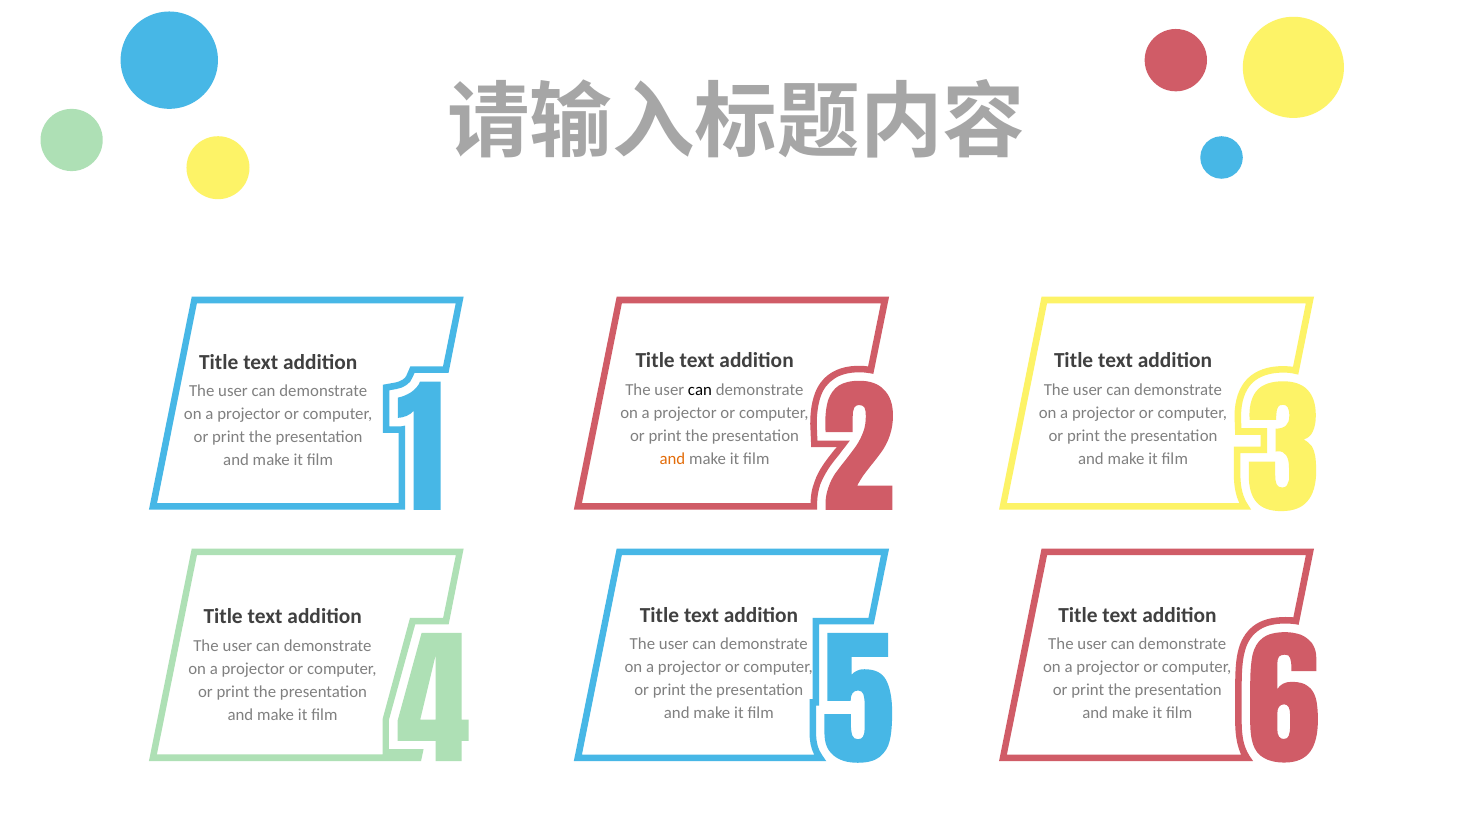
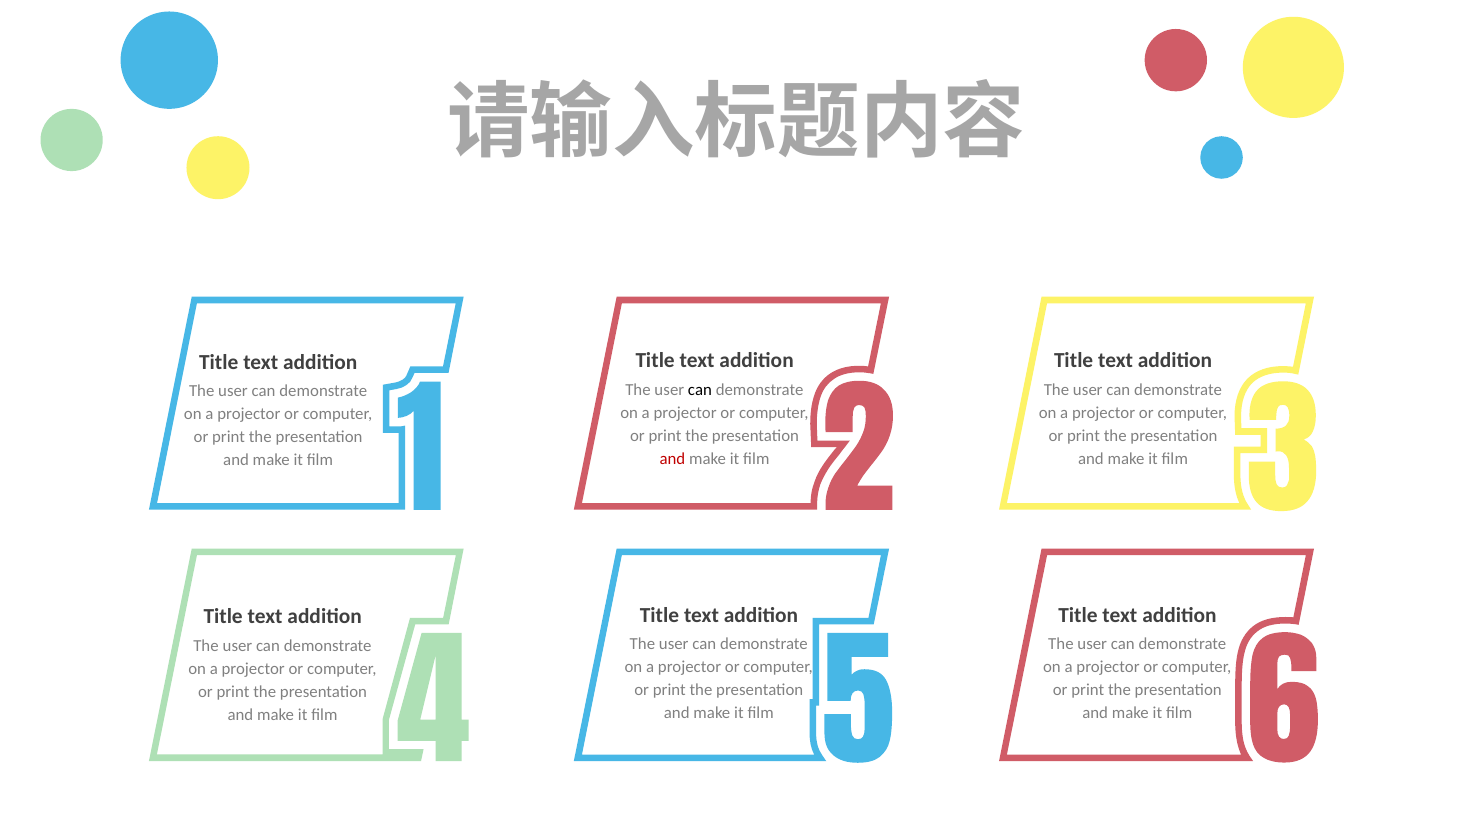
and colour: orange -> red (672, 459)
